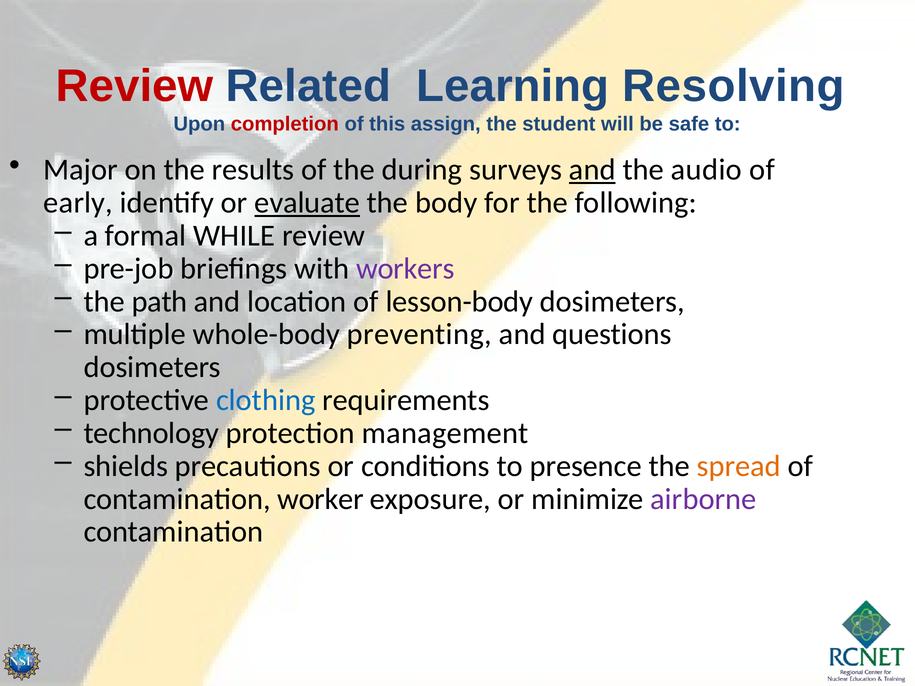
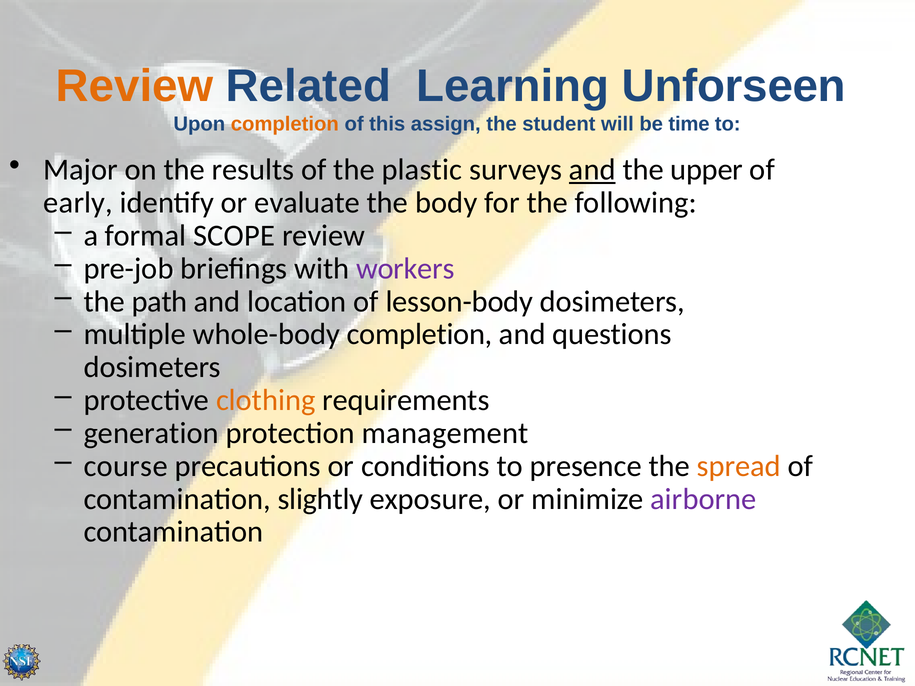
Review colour: red -> orange (135, 86)
Resolving: Resolving -> Unforseen (734, 86)
completion colour: red -> orange (285, 124)
safe: safe -> time (689, 124)
during: during -> plastic (422, 170)
audio: audio -> upper (707, 170)
evaluate underline: present -> none (307, 203)
WHILE: WHILE -> SCOPE (234, 236)
whole-body preventing: preventing -> completion (420, 335)
clothing colour: blue -> orange (266, 400)
technology: technology -> generation (151, 433)
shields: shields -> course (126, 466)
worker: worker -> slightly (320, 499)
